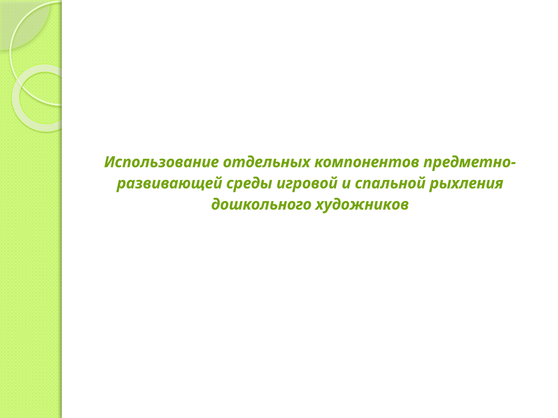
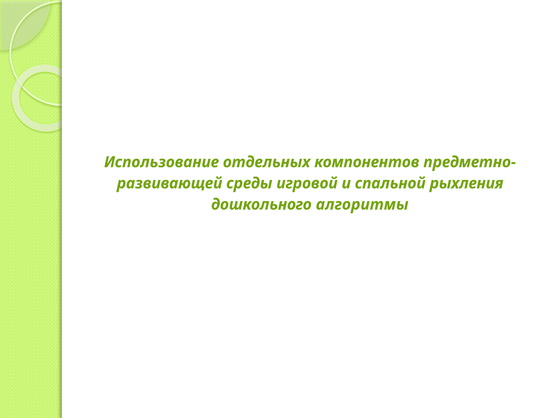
художников: художников -> алгоритмы (362, 205)
